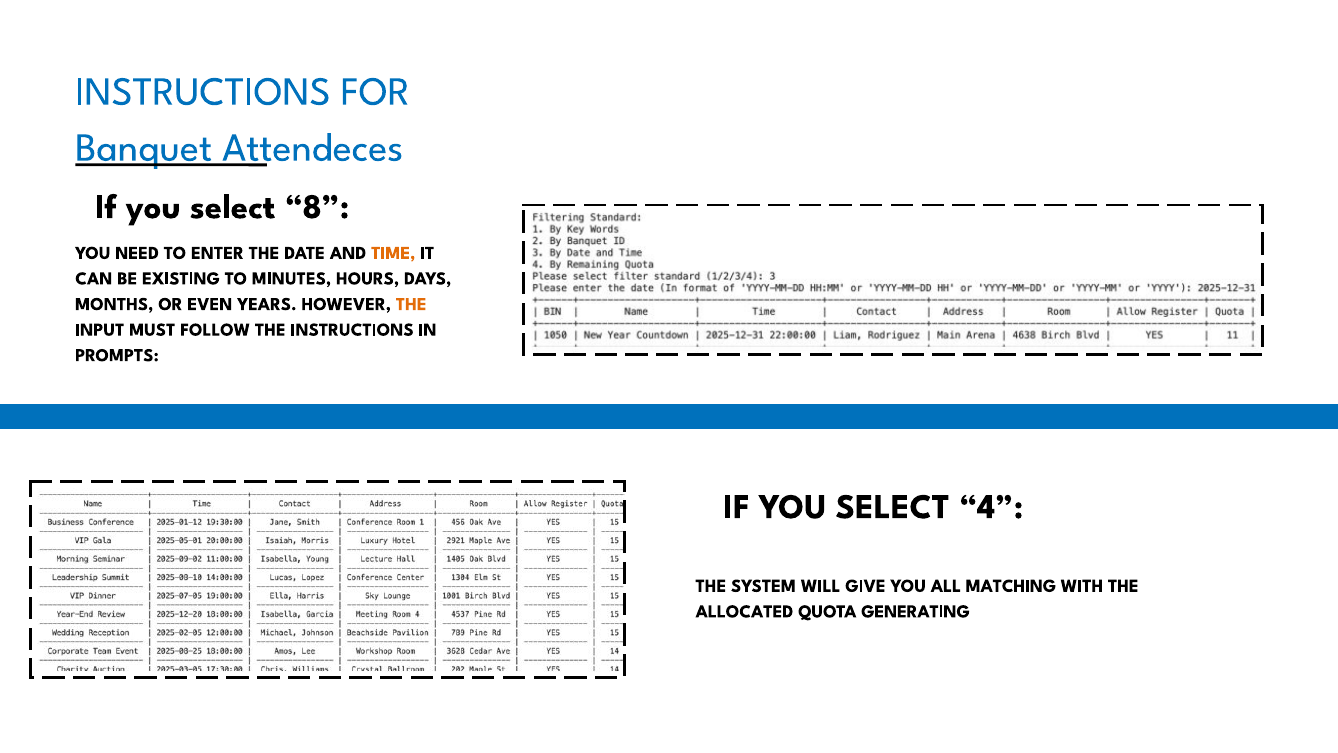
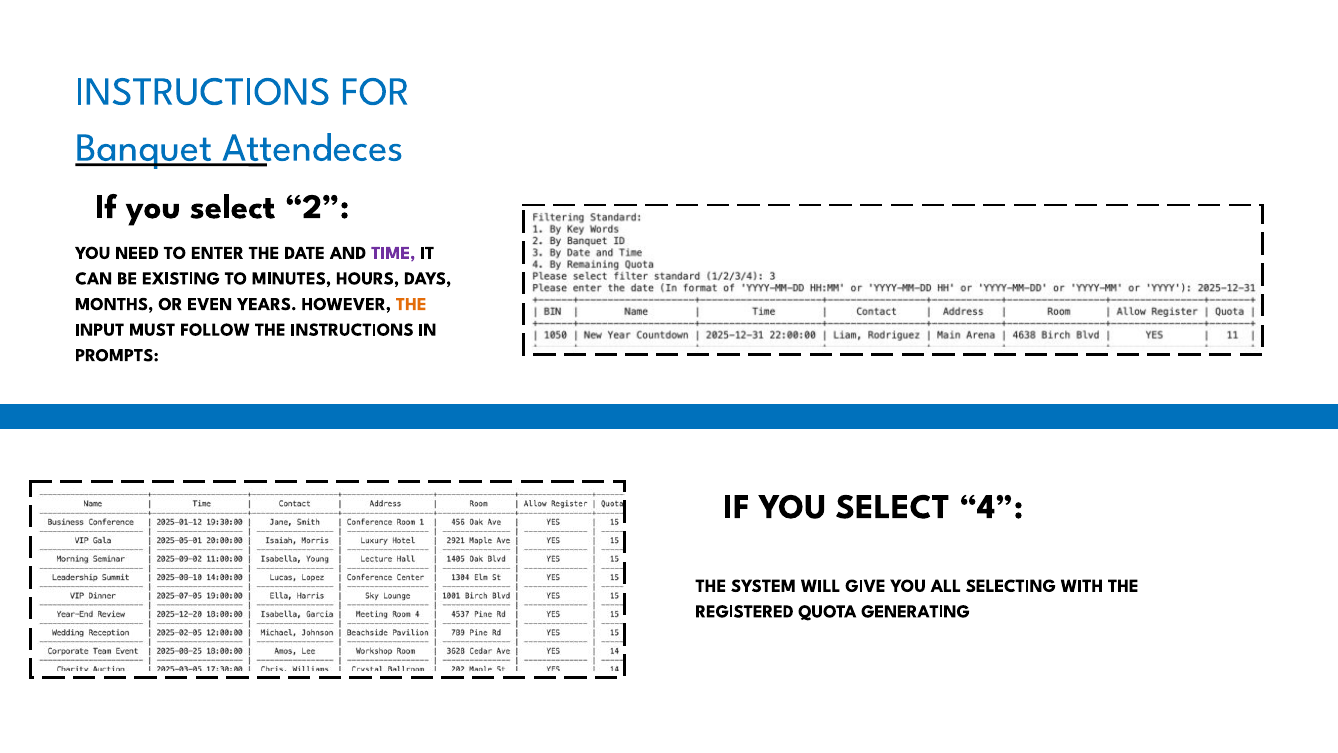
8: 8 -> 2 (317, 207)
TIME colour: orange -> purple (393, 253)
MATCHING: MATCHING -> SELECTING (1011, 585)
ALLOCATED: ALLOCATED -> REGISTERED (745, 611)
